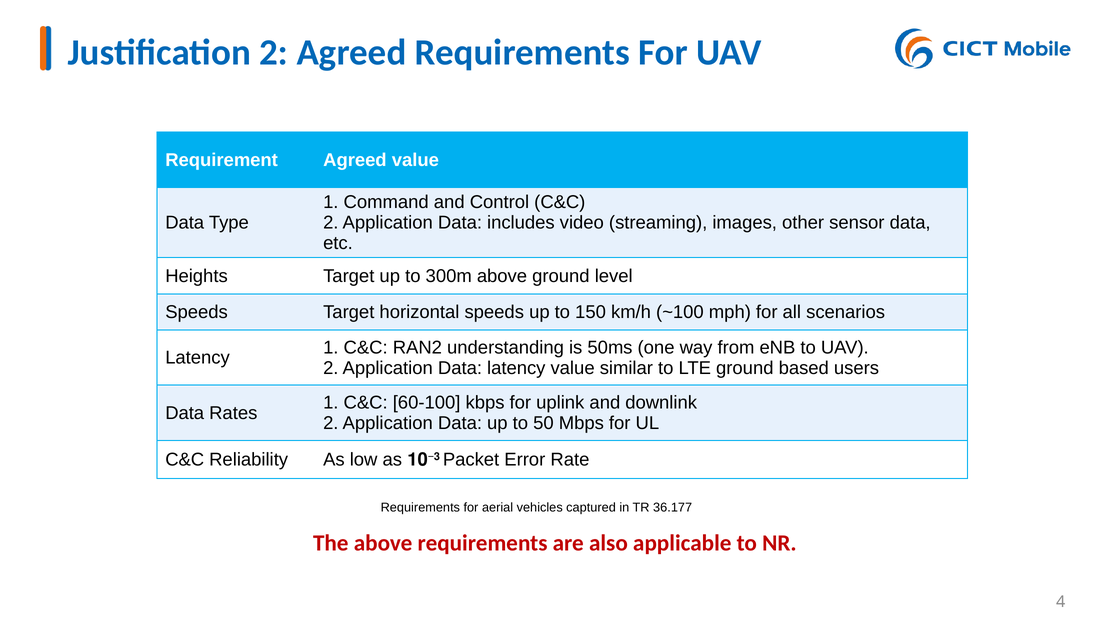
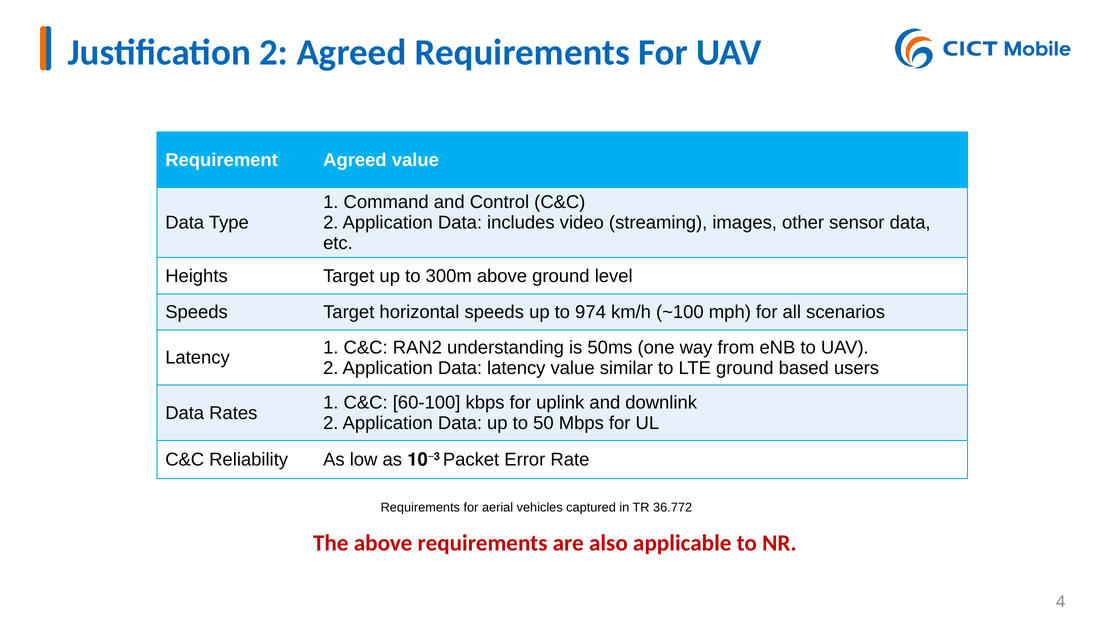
150: 150 -> 974 (591, 312)
36.177: 36.177 -> 36.772 (673, 507)
